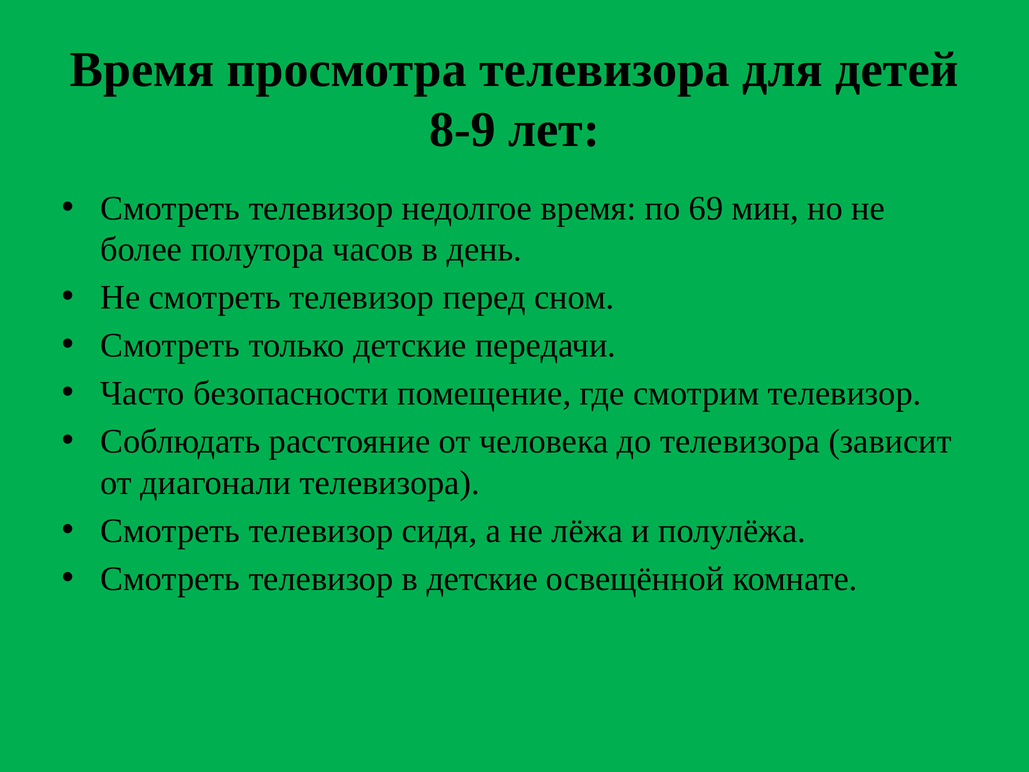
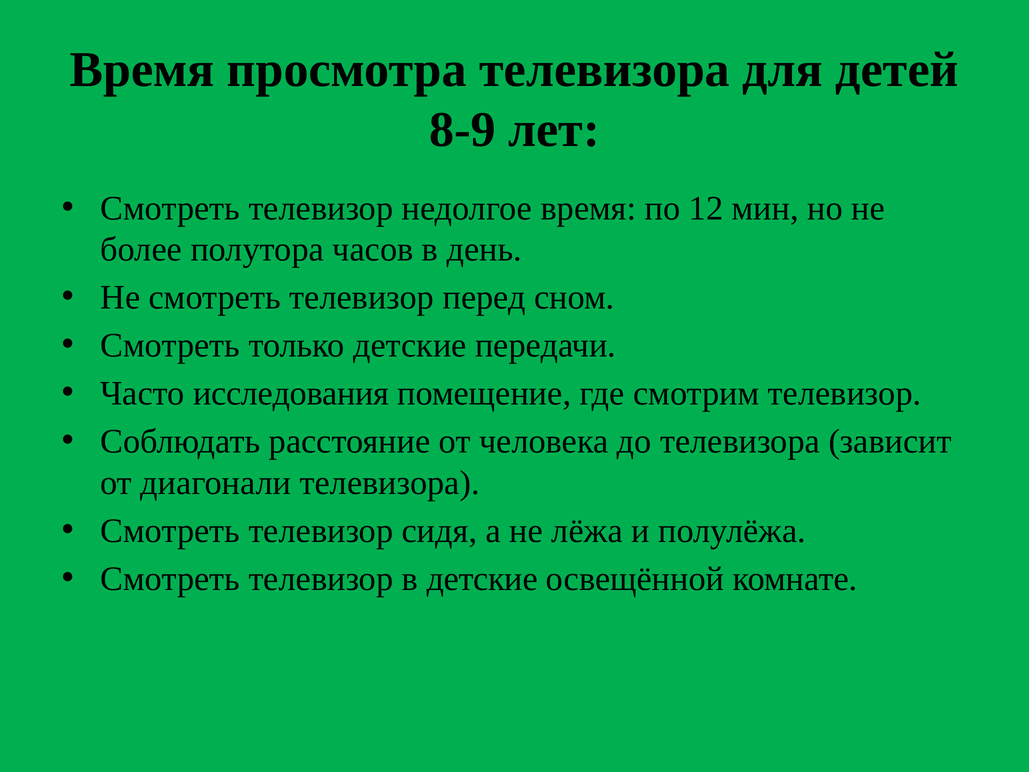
69: 69 -> 12 (706, 208)
безопасности: безопасности -> исследования (291, 393)
